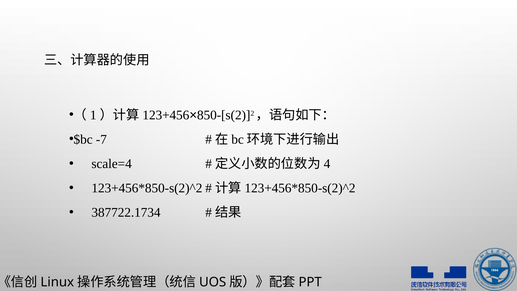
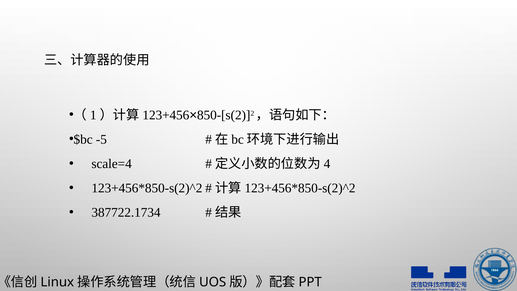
-7: -7 -> -5 (101, 139)
